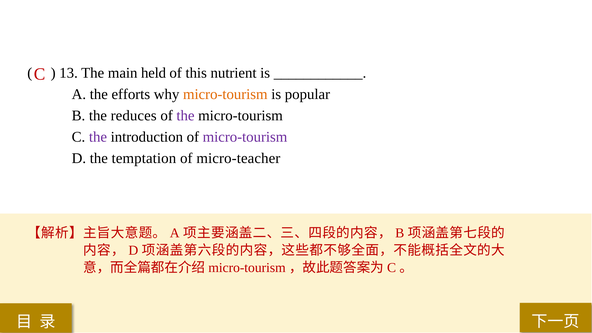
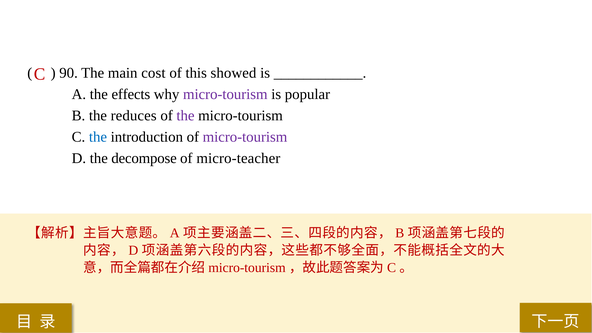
13: 13 -> 90 (69, 73)
held: held -> cost (153, 73)
nutrient: nutrient -> showed (233, 73)
efforts: efforts -> effects (131, 94)
micro-tourism colour: orange -> purple (225, 94)
the colour: purple -> blue (98, 137)
temptation: temptation -> decompose (144, 158)
